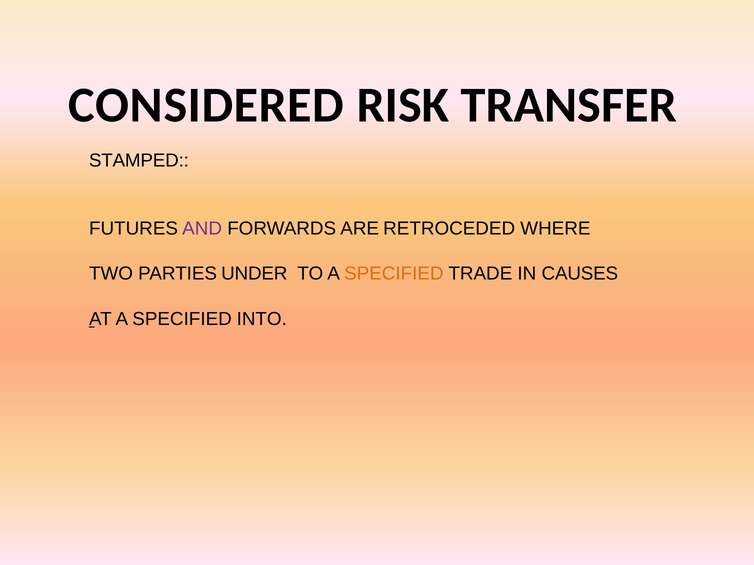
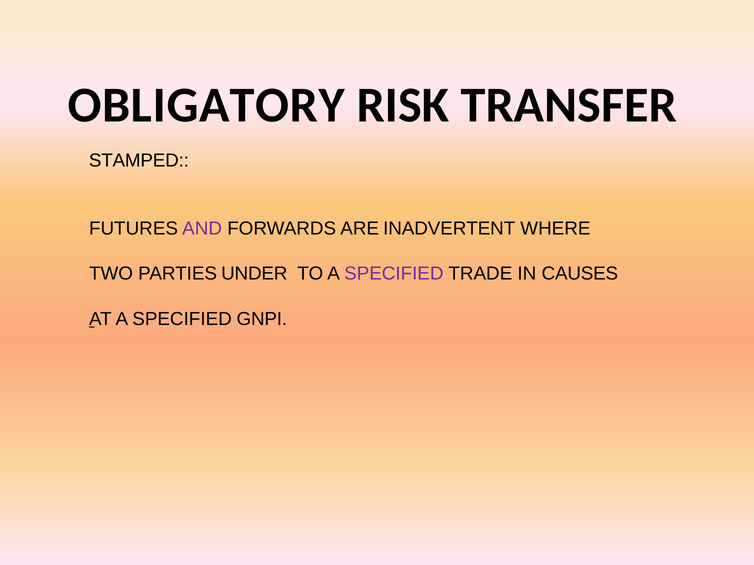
CONSIDERED: CONSIDERED -> OBLIGATORY (206, 105)
RETROCEDED: RETROCEDED -> INADVERTENT (449, 229)
SPECIFIED colour: orange -> purple (394, 274)
INTO: INTO -> GNPI (262, 319)
